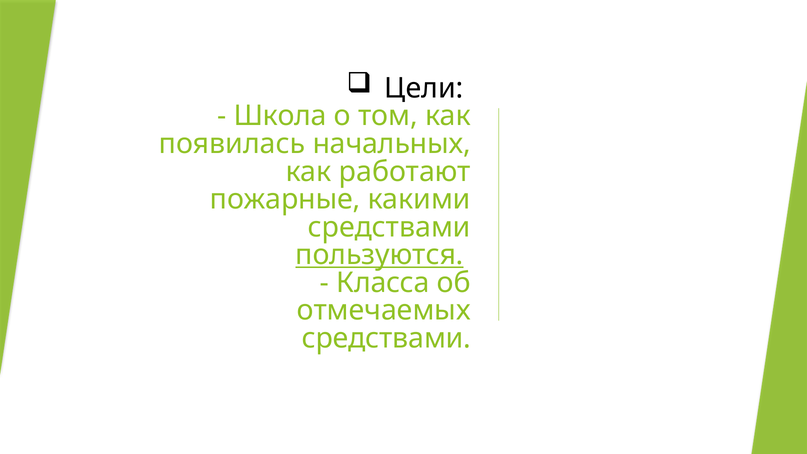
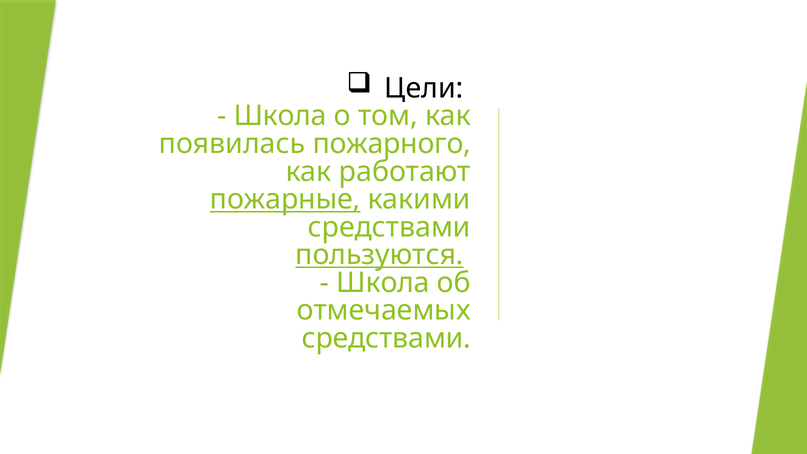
начальных: начальных -> пожарного (392, 144)
пожарные underline: none -> present (285, 199)
Класса: Класса -> Школа (383, 283)
